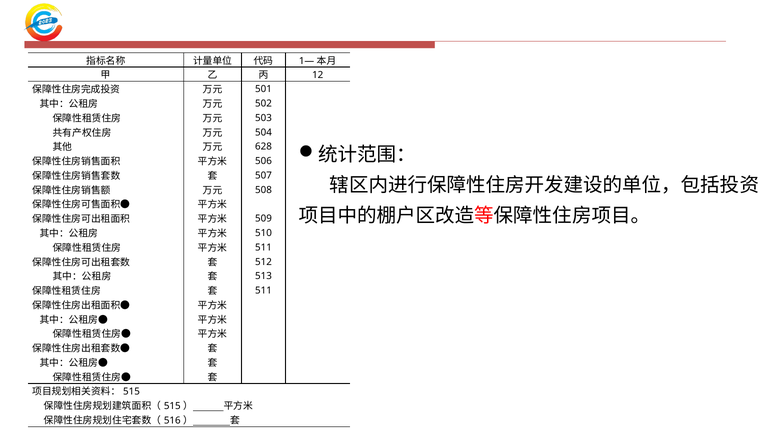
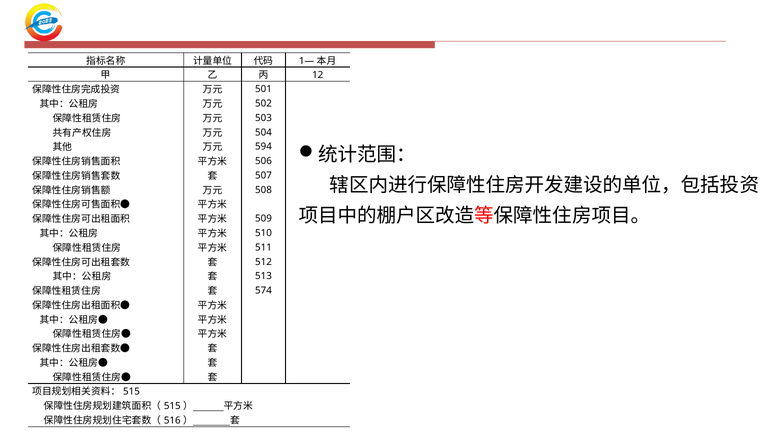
628: 628 -> 594 (263, 147)
511: 511 -> 574 (263, 291)
